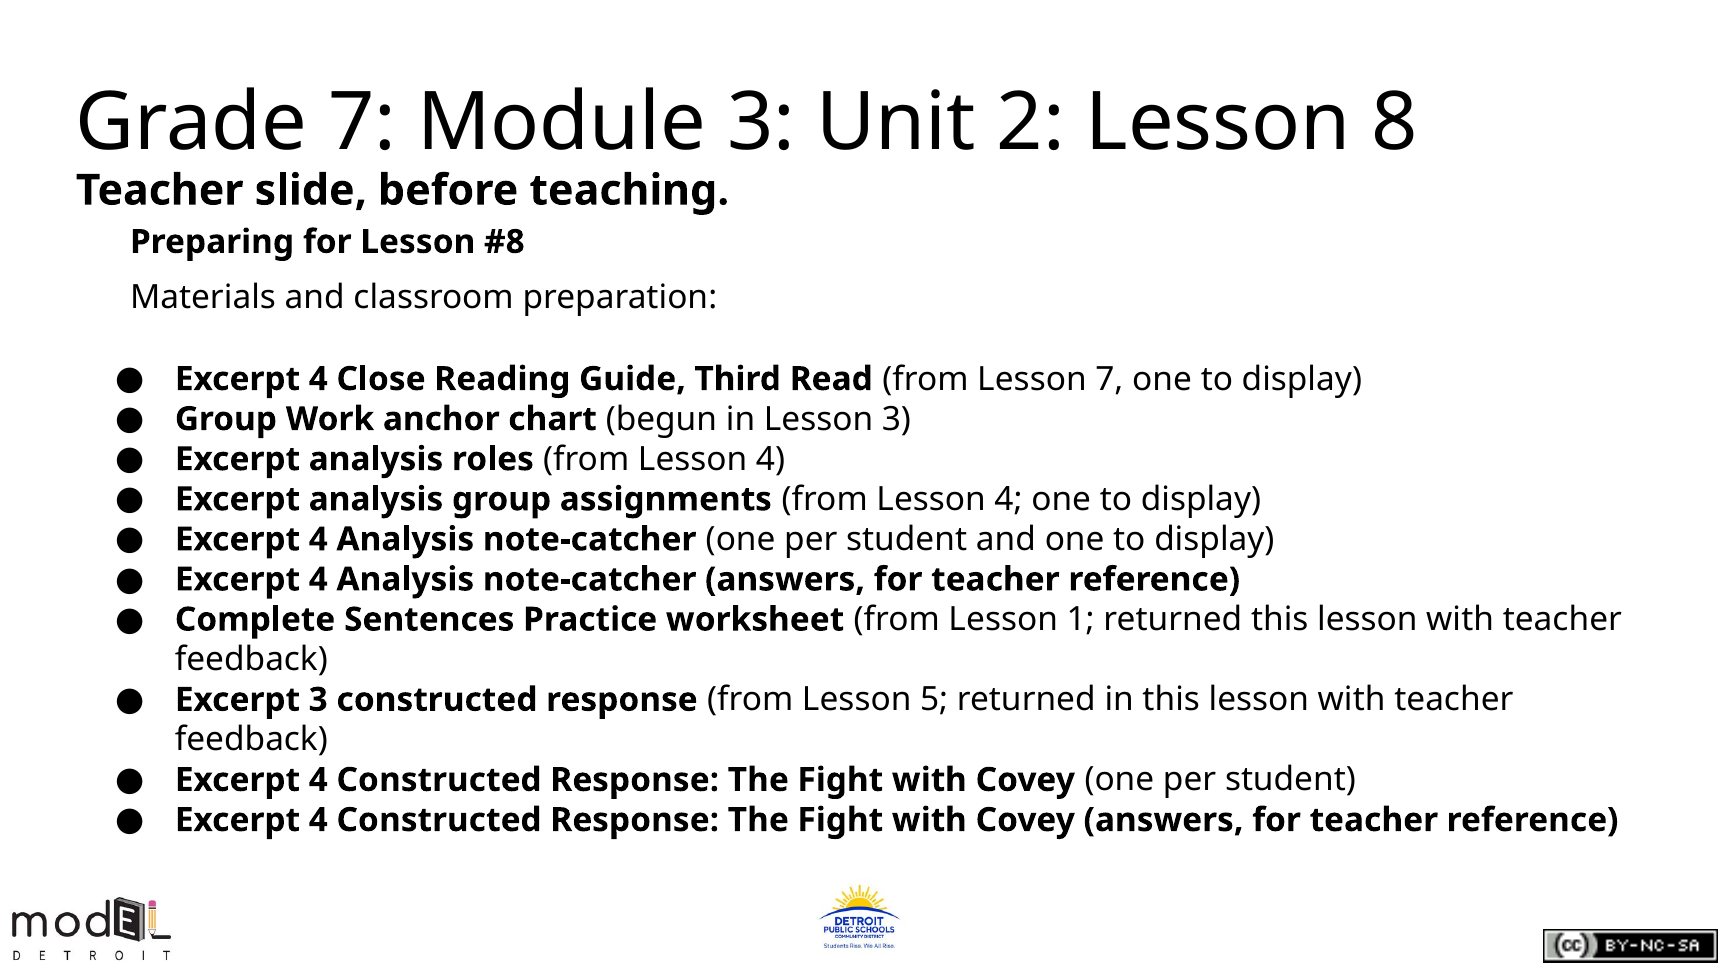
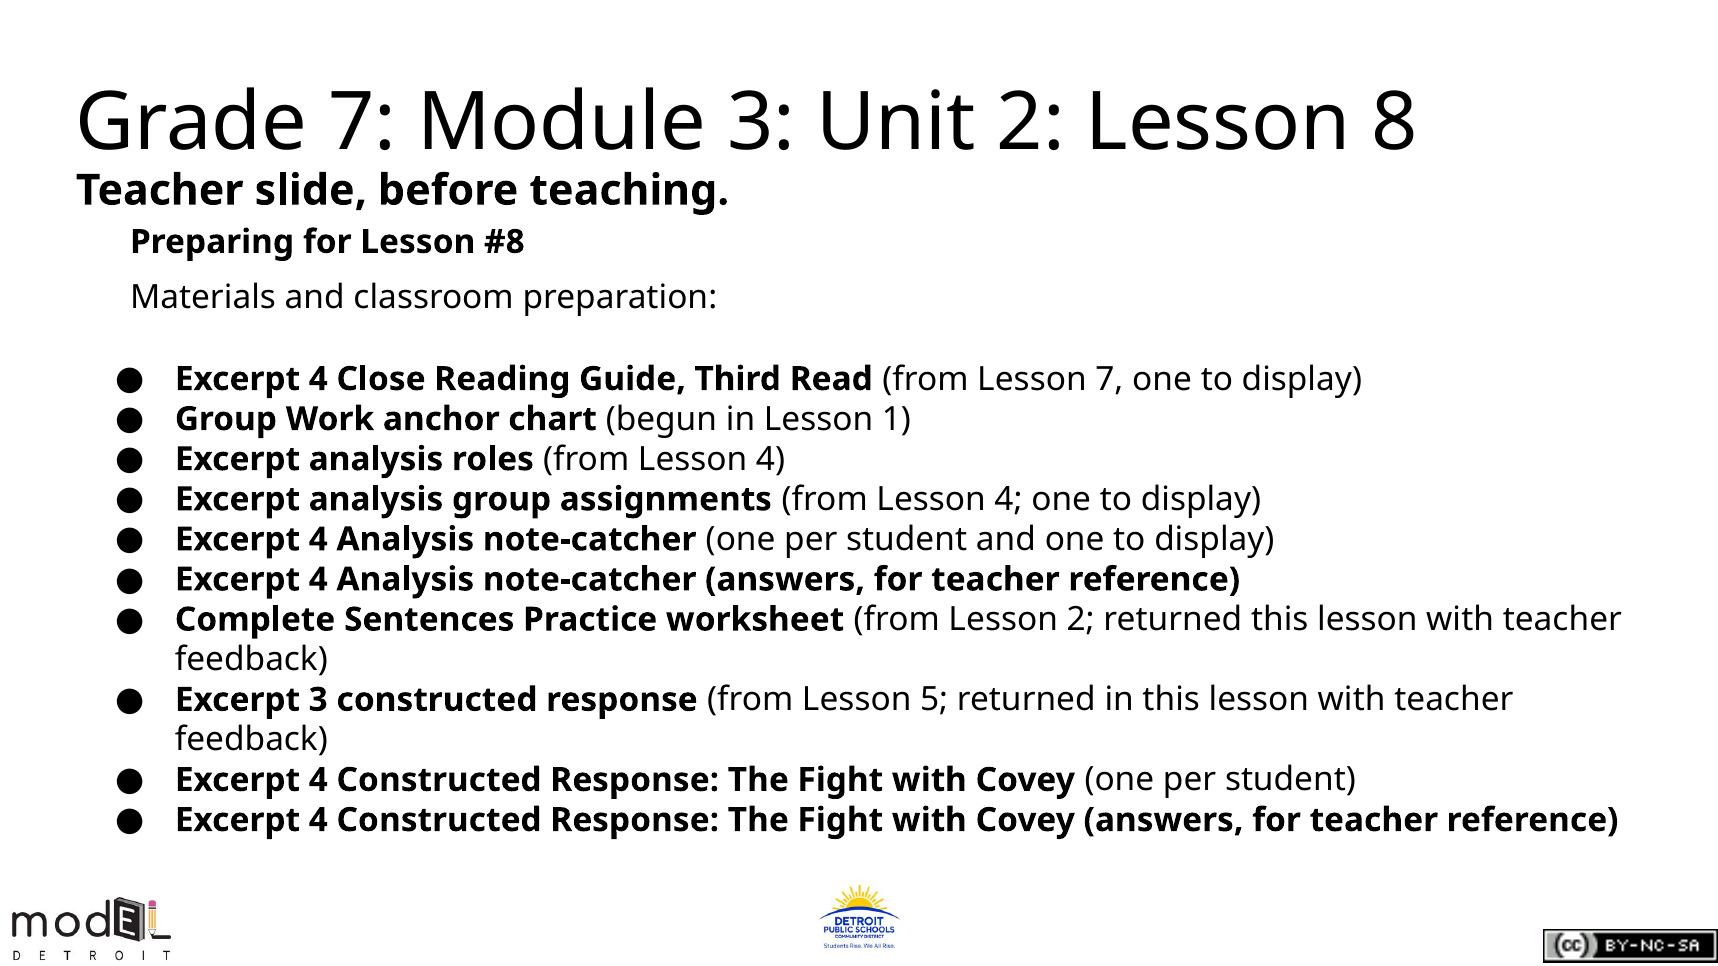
Lesson 3: 3 -> 1 (896, 419)
Lesson 1: 1 -> 2 (1081, 620)
